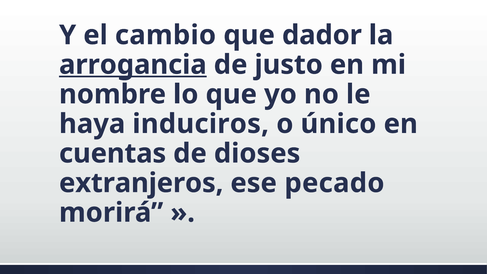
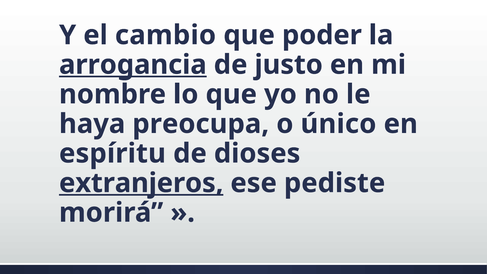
dador: dador -> poder (322, 35)
induciros: induciros -> preocupa (201, 124)
cuentas: cuentas -> espíritu (112, 153)
extranjeros underline: none -> present (141, 183)
pecado: pecado -> pediste (335, 183)
